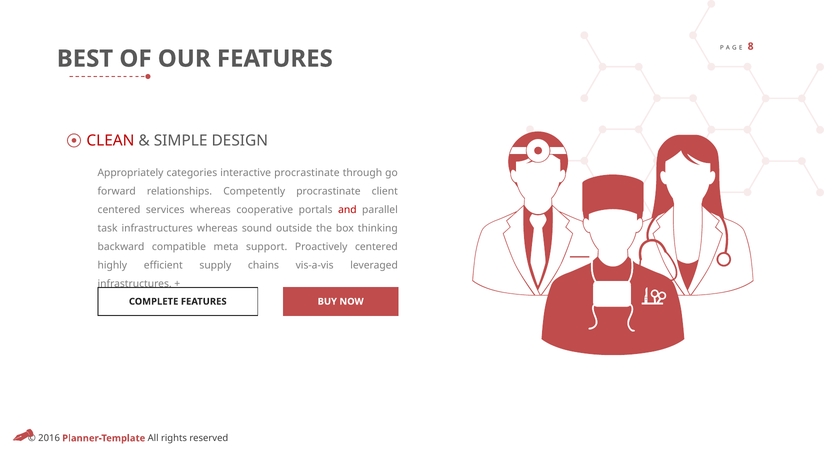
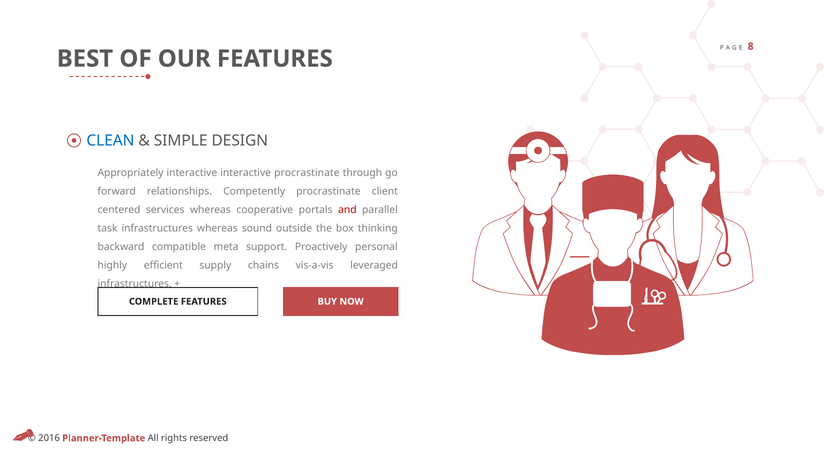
CLEAN colour: red -> blue (110, 141)
Appropriately categories: categories -> interactive (192, 173)
Proactively centered: centered -> personal (376, 247)
